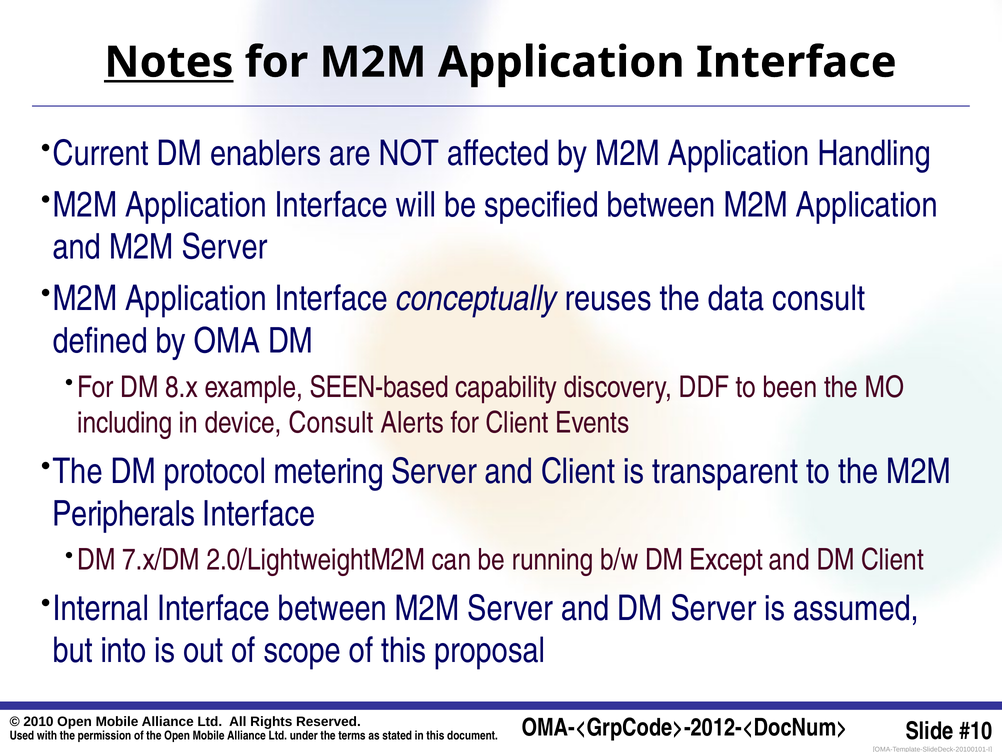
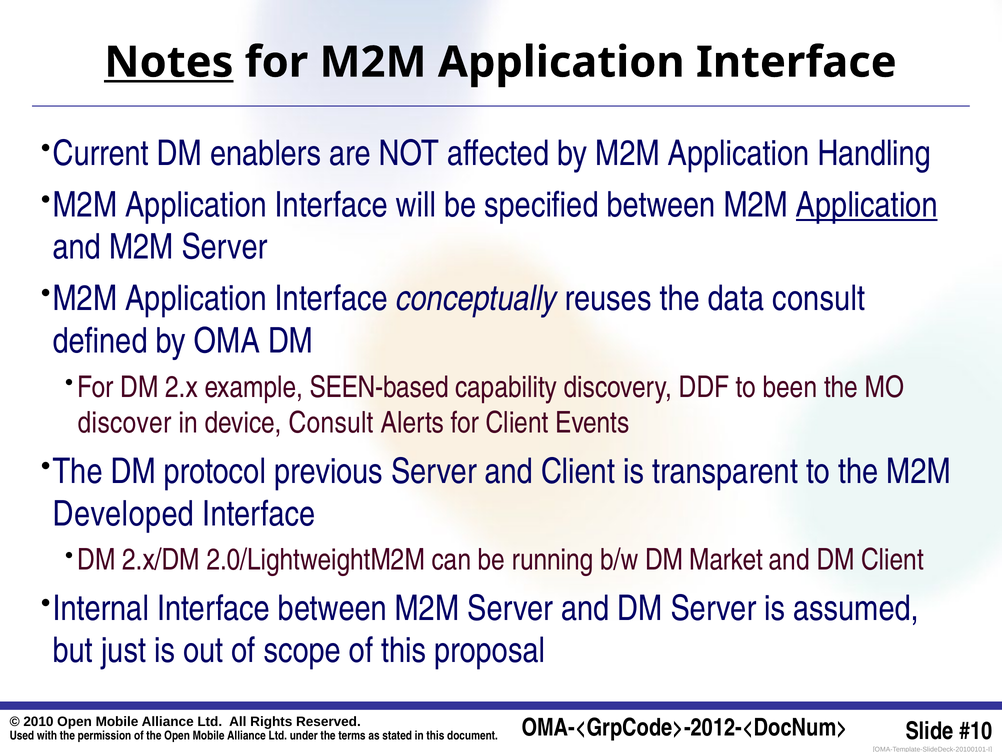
Application underline: none -> present (867, 205)
8.x: 8.x -> 2.x (182, 387)
including: including -> discover (125, 423)
metering: metering -> previous (329, 471)
Peripherals: Peripherals -> Developed (123, 514)
7.x/DM: 7.x/DM -> 2.x/DM (161, 560)
Except: Except -> Market (726, 560)
into: into -> just (124, 650)
